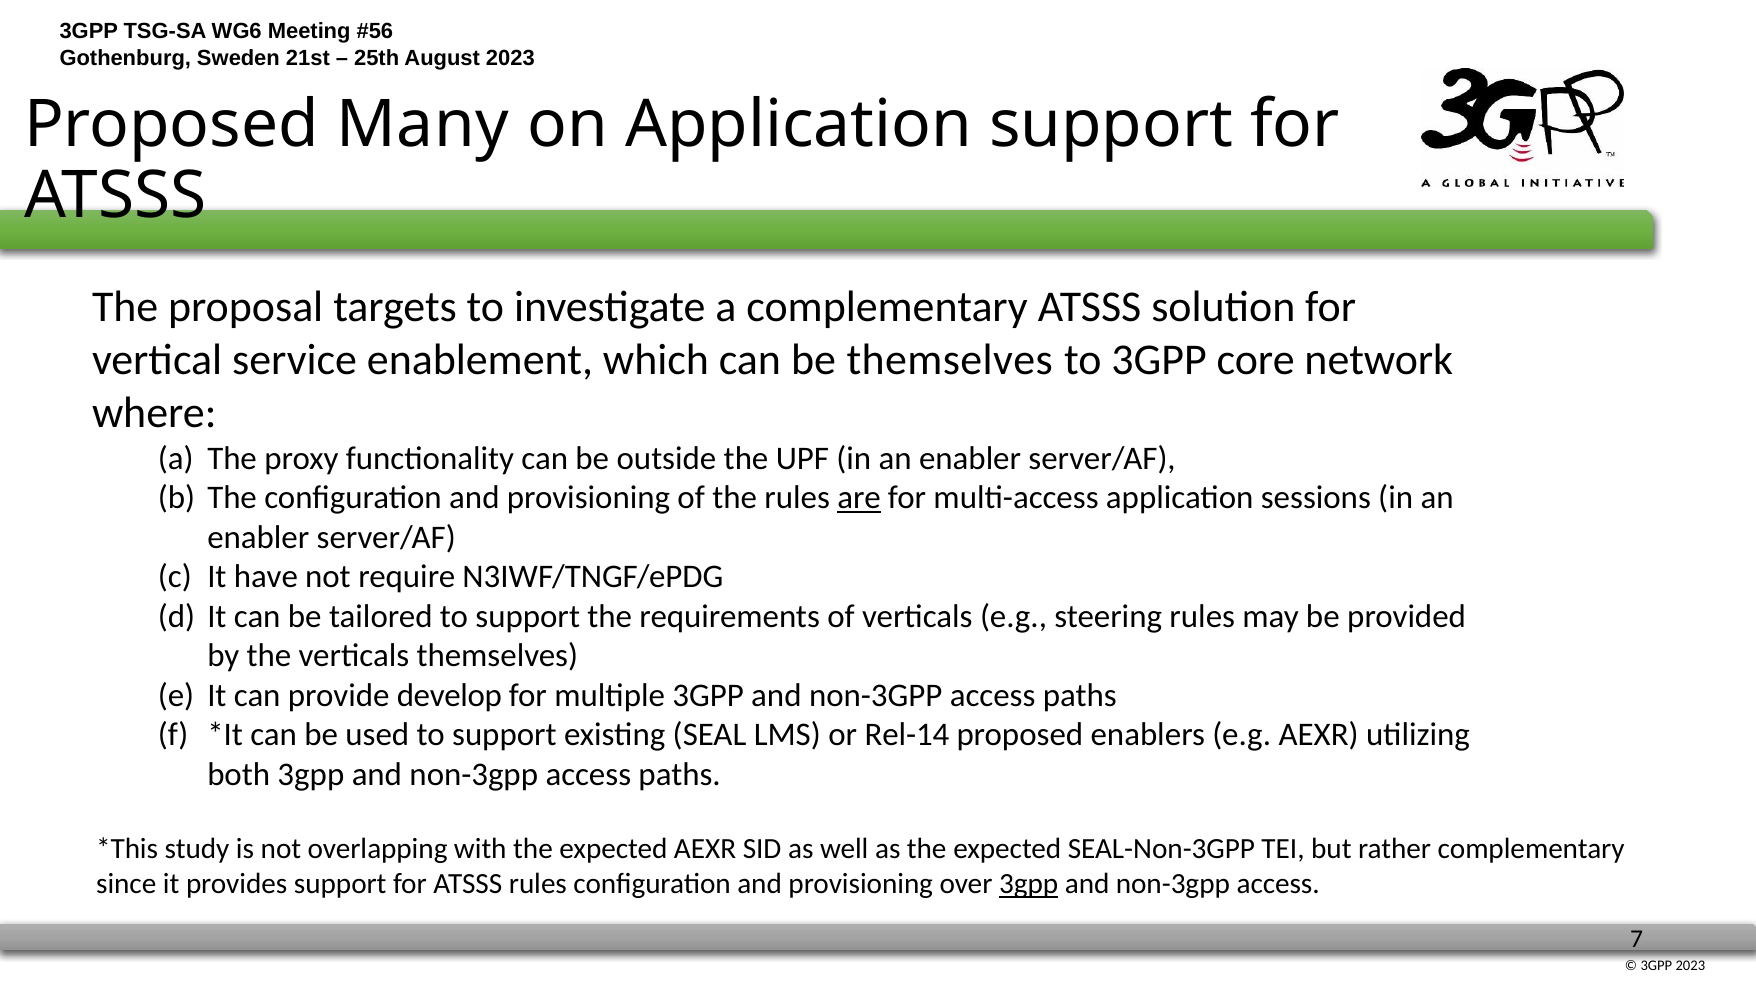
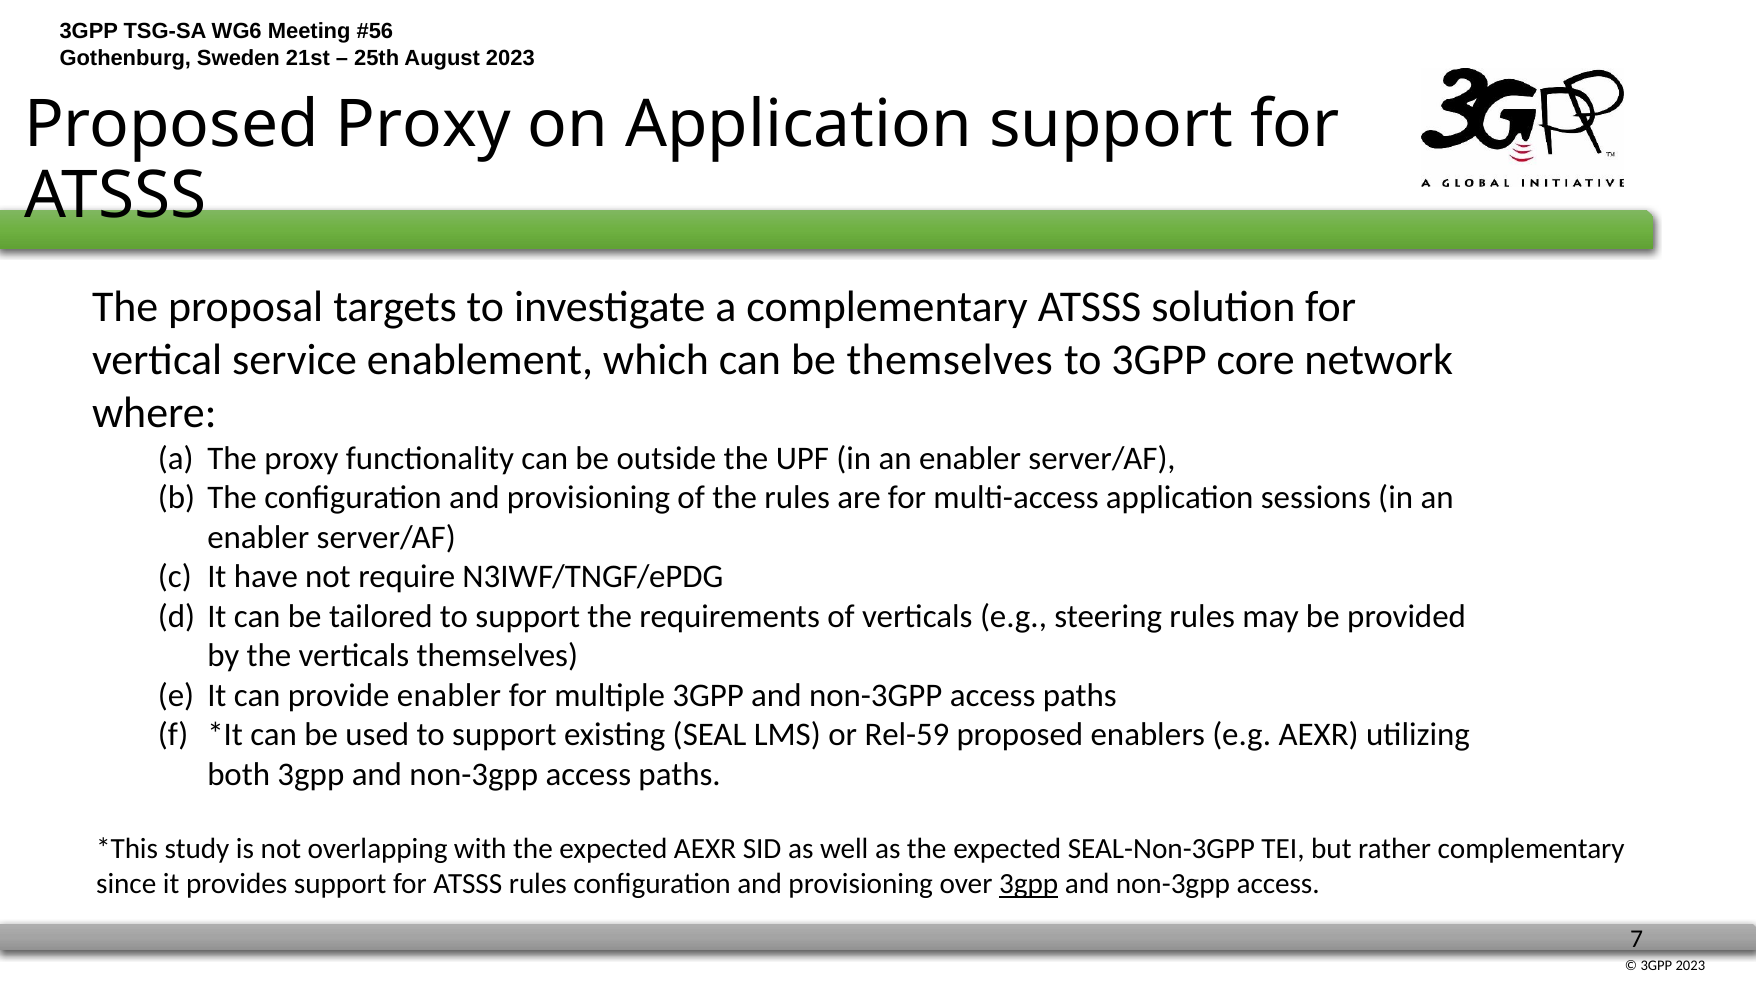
Proposed Many: Many -> Proxy (423, 124)
are underline: present -> none (859, 498)
provide develop: develop -> enabler (449, 695)
Rel-14: Rel-14 -> Rel-59 (907, 735)
